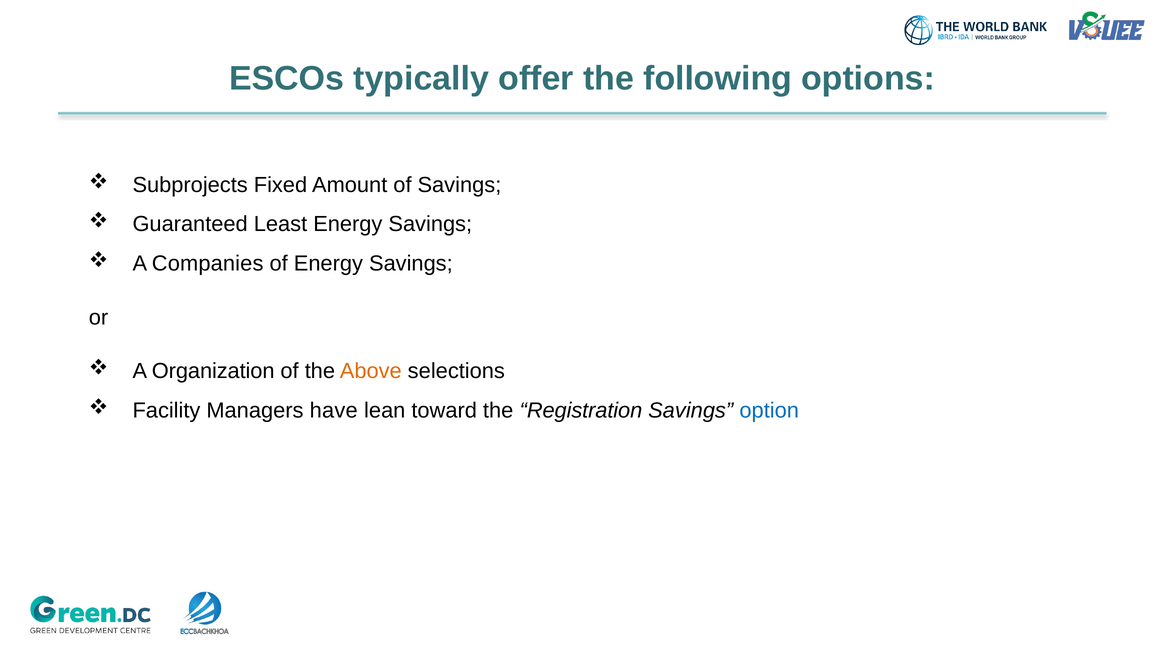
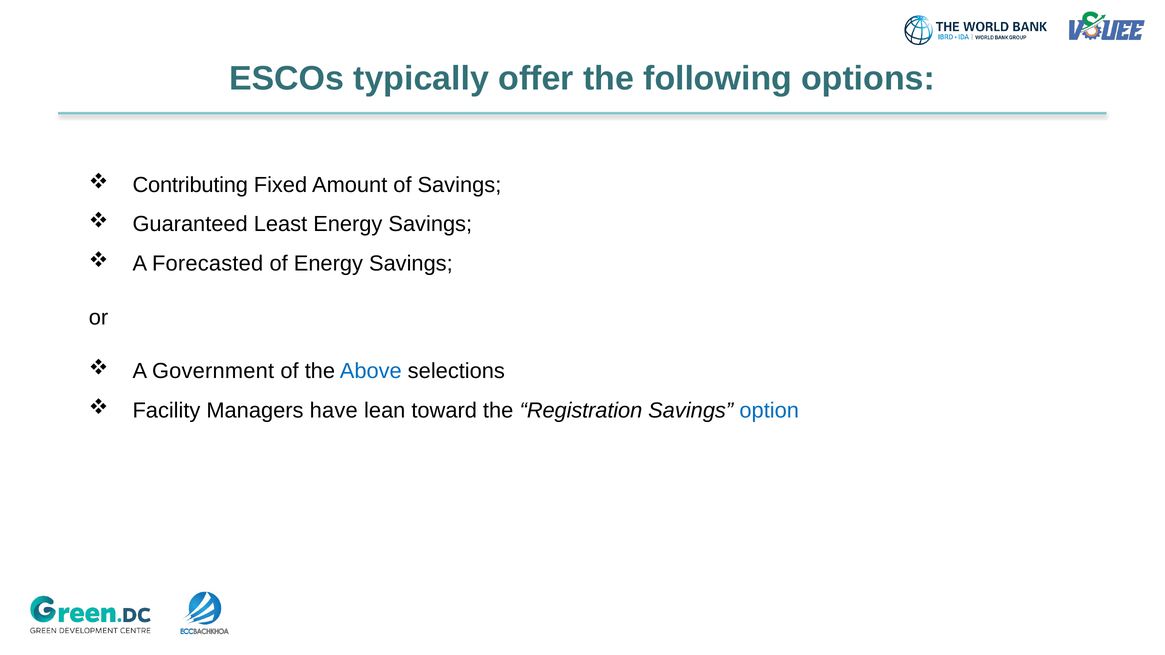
Subprojects: Subprojects -> Contributing (190, 185)
Companies: Companies -> Forecasted (208, 264)
Organization: Organization -> Government (213, 371)
Above colour: orange -> blue (371, 371)
